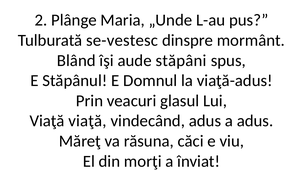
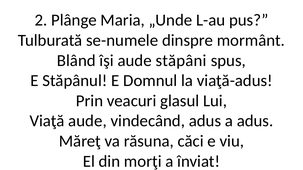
se-vestesc: se-vestesc -> se-numele (122, 40)
Viaţă viaţă: viaţă -> aude (87, 121)
